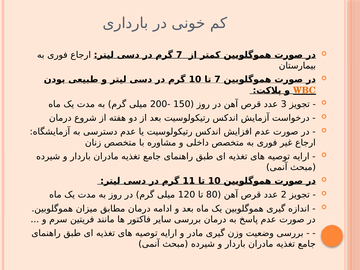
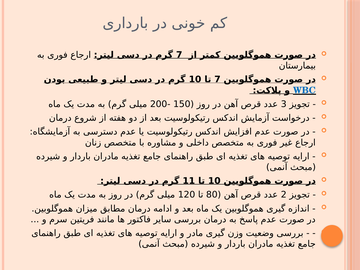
WBC colour: orange -> blue (305, 90)
